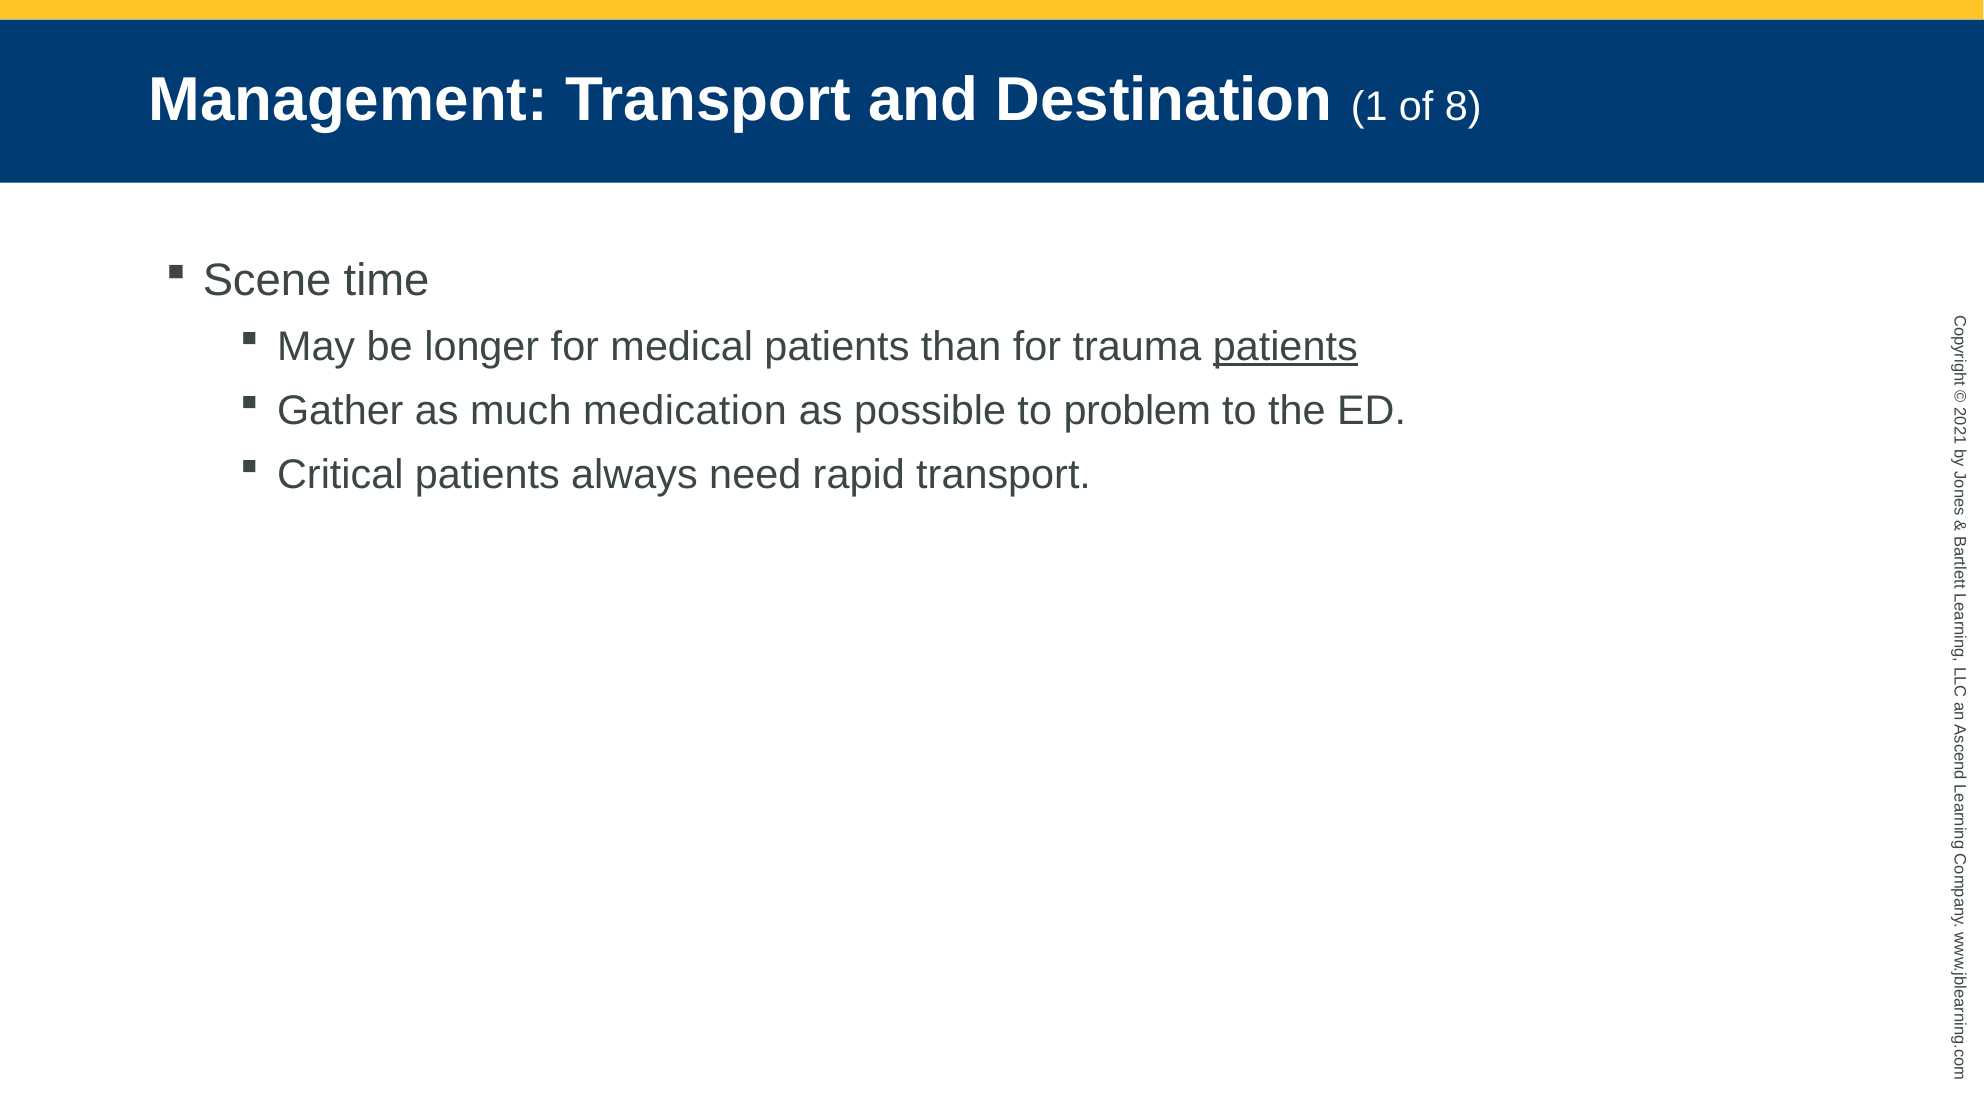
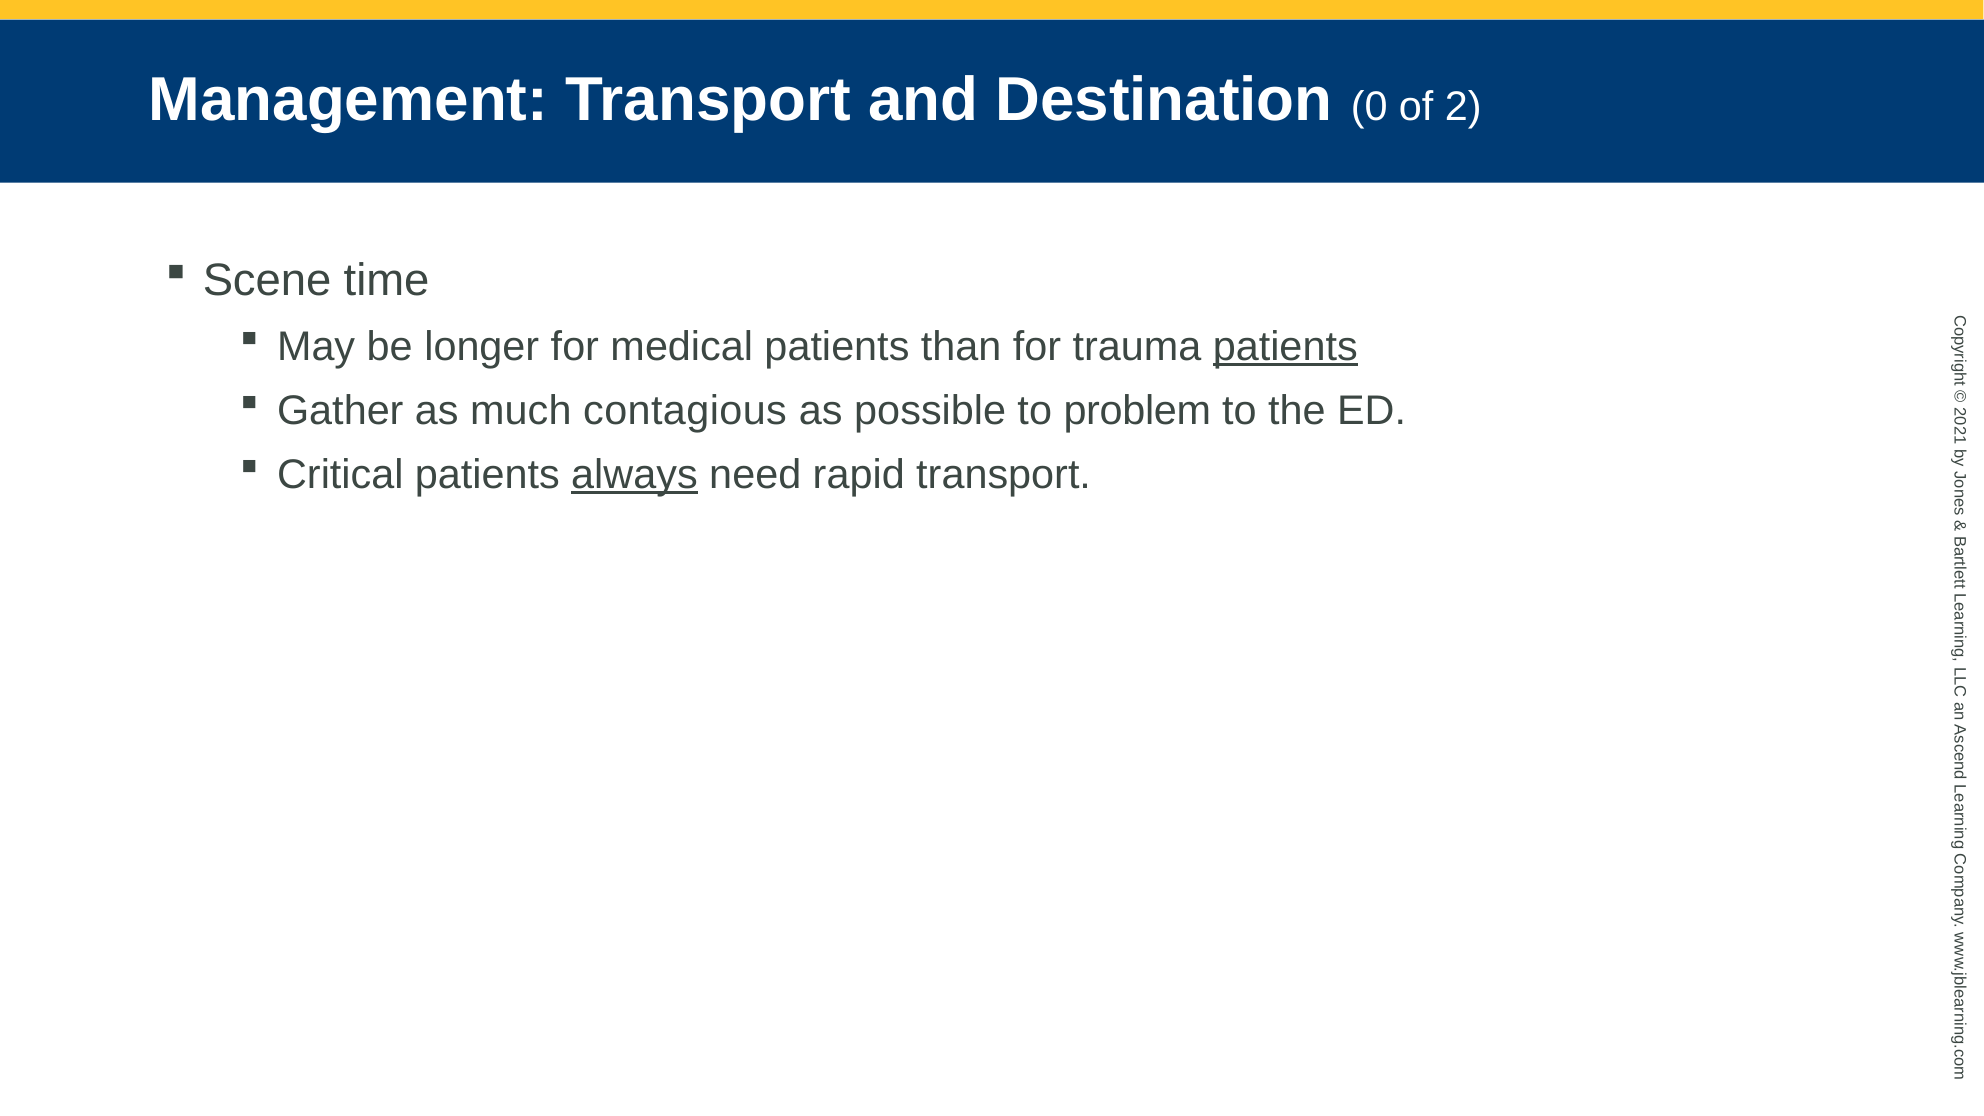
Destination 1: 1 -> 0 (1369, 107)
of 8: 8 -> 2 (1463, 107)
medication: medication -> contagious (685, 411)
always underline: none -> present (634, 475)
